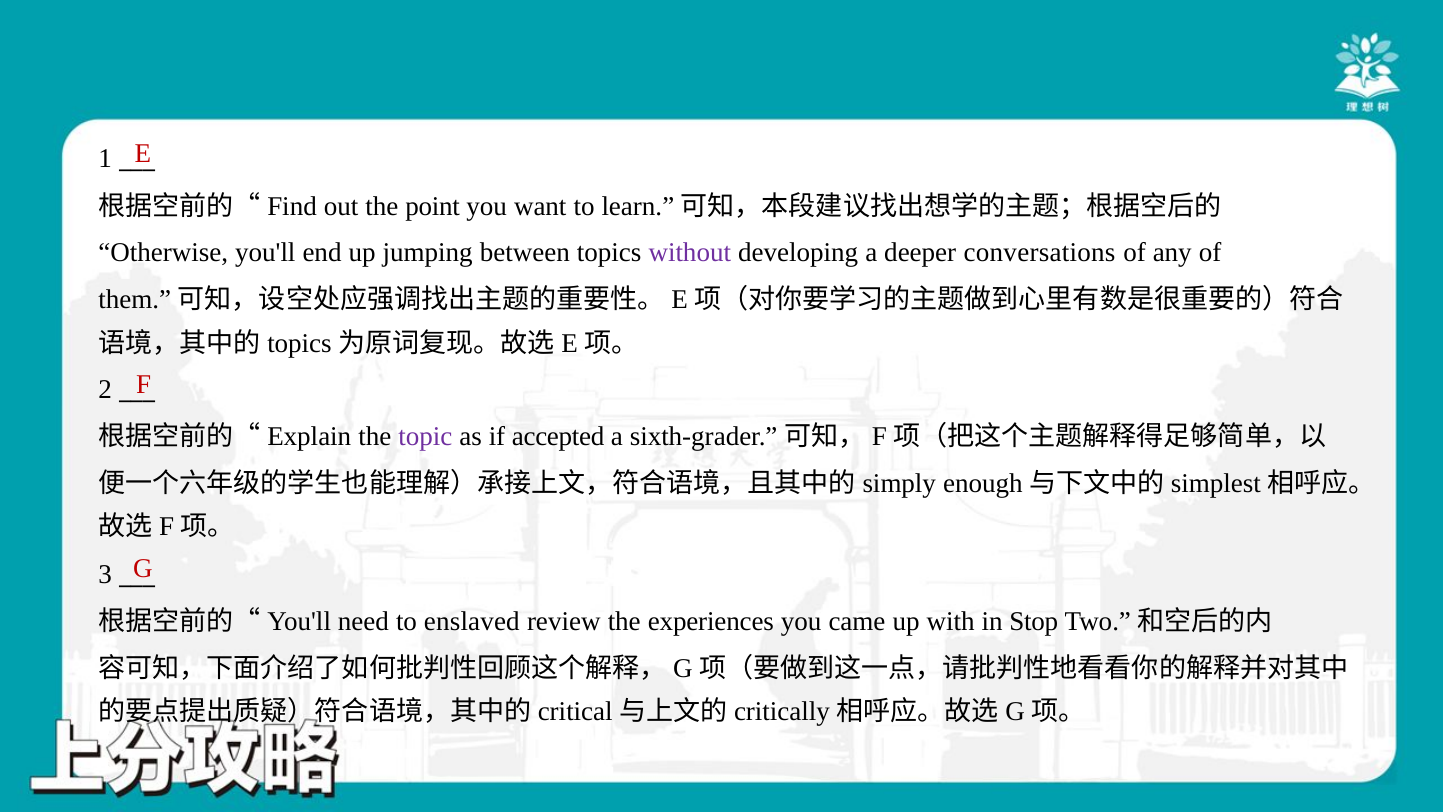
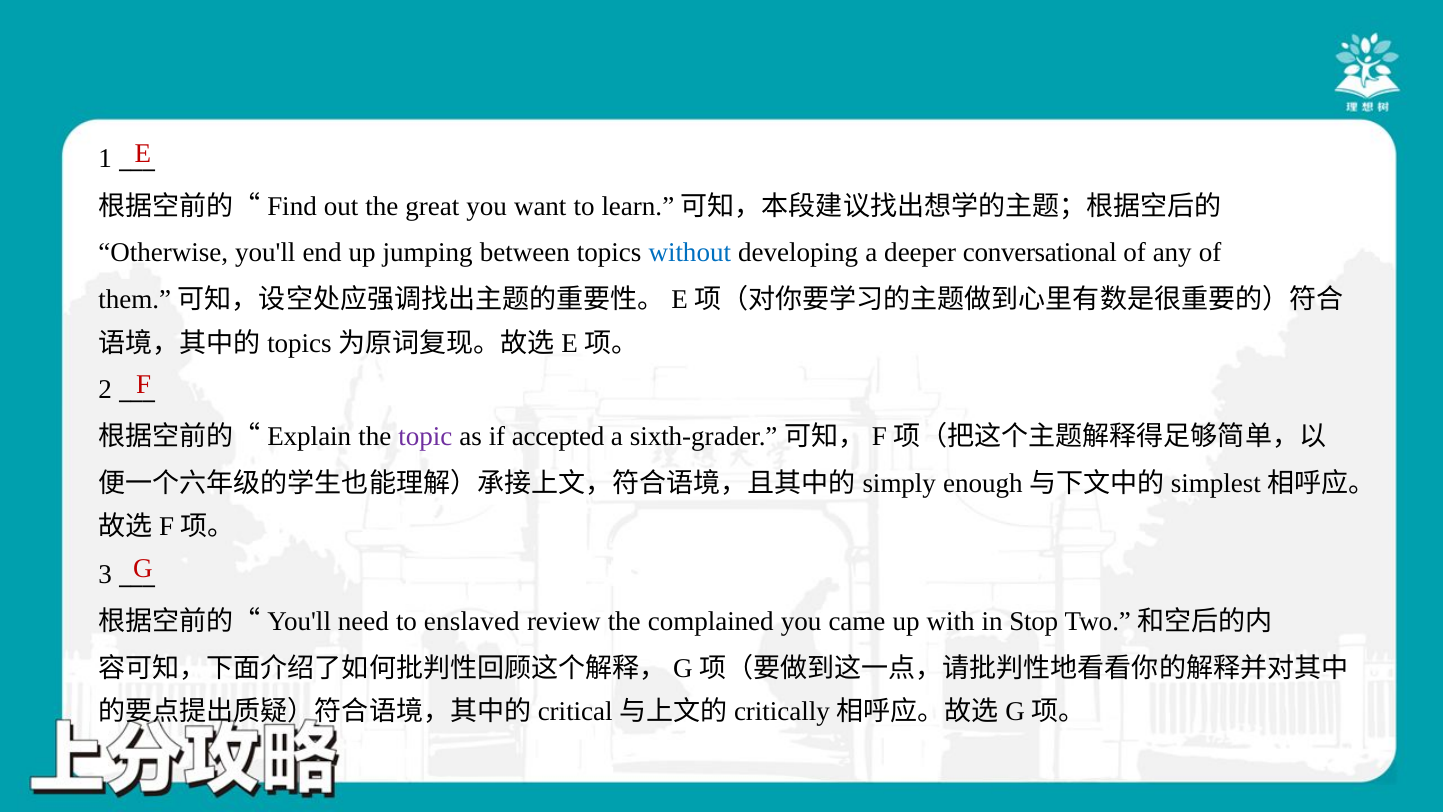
point: point -> great (432, 206)
without colour: purple -> blue (690, 253)
conversations: conversations -> conversational (1040, 253)
experiences: experiences -> complained (711, 621)
